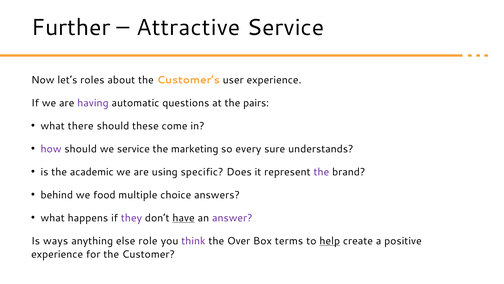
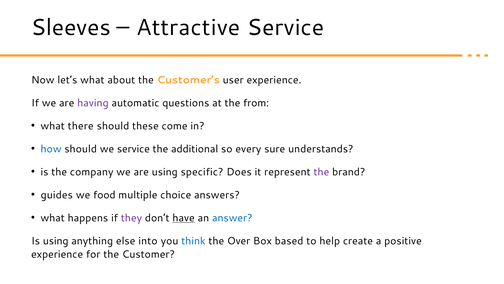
Further: Further -> Sleeves (71, 27)
let’s roles: roles -> what (92, 80)
pairs: pairs -> from (256, 103)
how colour: purple -> blue (51, 149)
marketing: marketing -> additional (195, 149)
academic: academic -> company (92, 172)
behind: behind -> guides (57, 195)
answer colour: purple -> blue (232, 218)
Is ways: ways -> using (56, 241)
role: role -> into (148, 241)
think colour: purple -> blue (193, 241)
terms: terms -> based (289, 241)
help underline: present -> none (330, 241)
